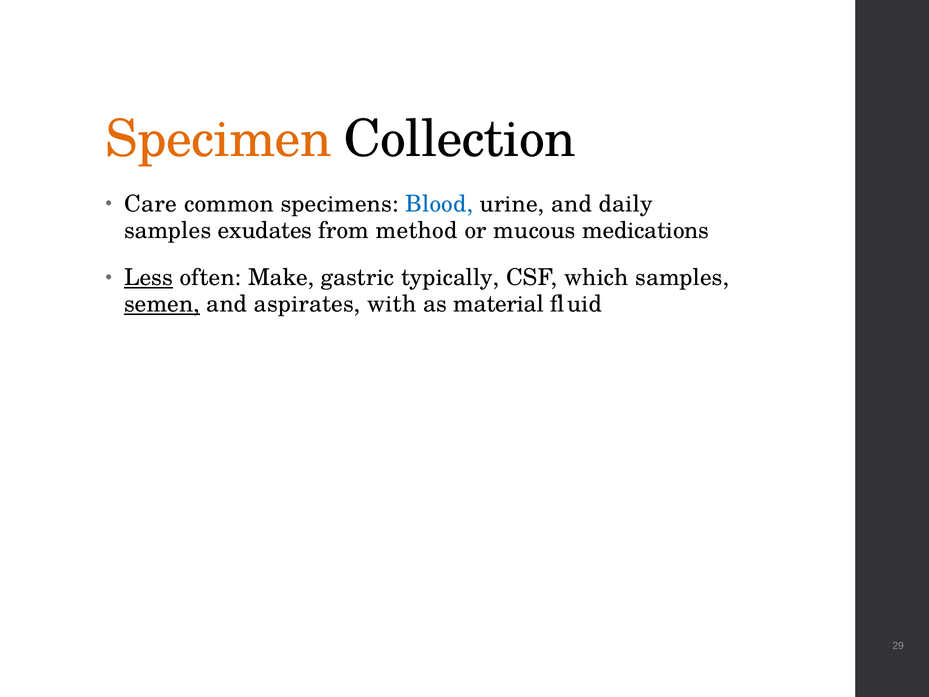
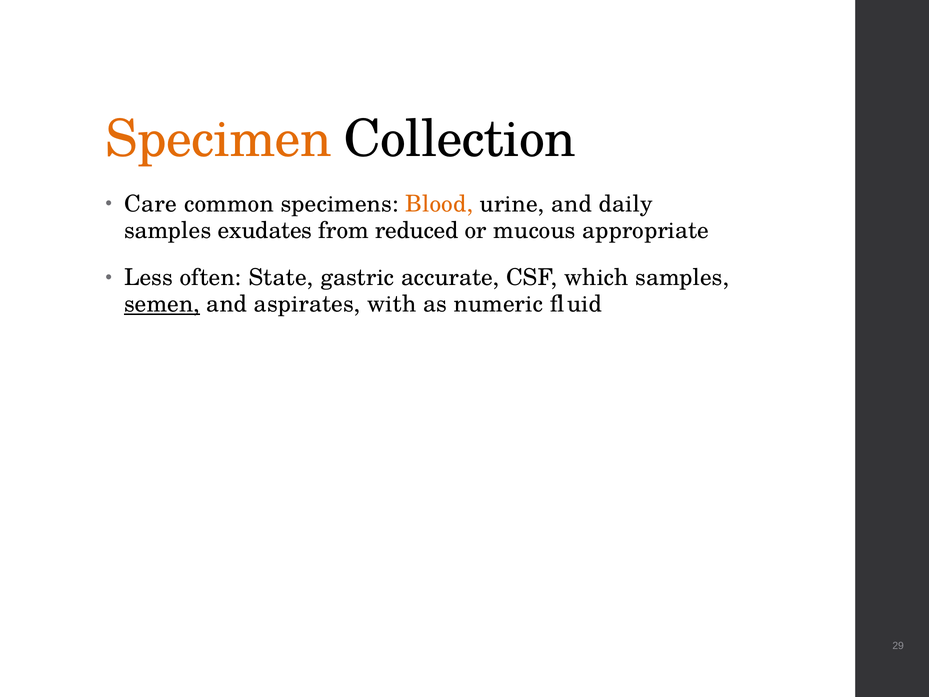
Blood colour: blue -> orange (439, 204)
method: method -> reduced (417, 230)
medications: medications -> appropriate (646, 230)
Less underline: present -> none (148, 278)
Make: Make -> State (281, 278)
typically: typically -> accurate (450, 278)
material: material -> numeric (498, 304)
